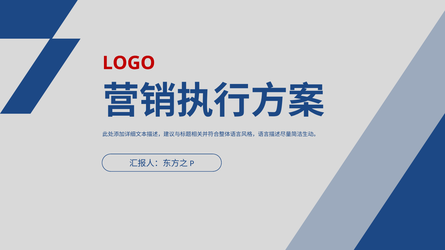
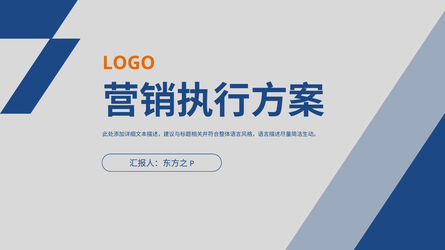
LOGO colour: red -> orange (129, 63)
